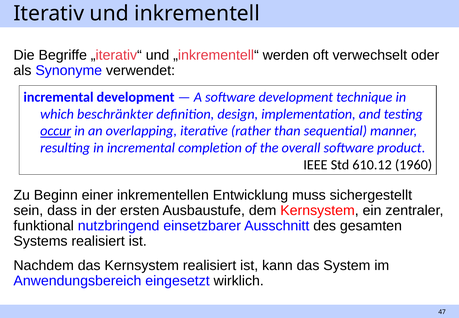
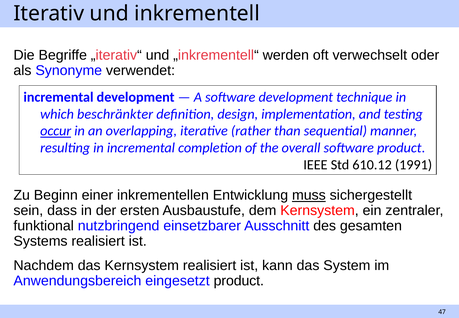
1960: 1960 -> 1991 (414, 165)
muss underline: none -> present (309, 195)
eingesetzt wirklich: wirklich -> product (239, 281)
